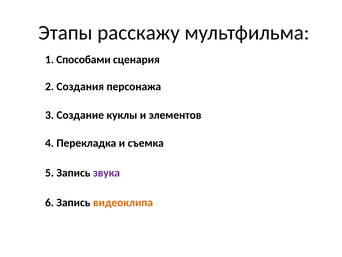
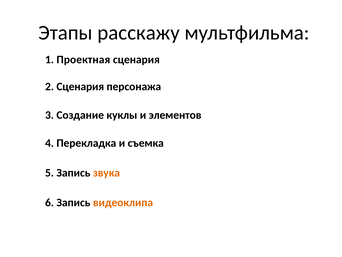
Способами: Способами -> Проектная (83, 59)
2 Создания: Создания -> Сценария (80, 86)
звука colour: purple -> orange (106, 173)
